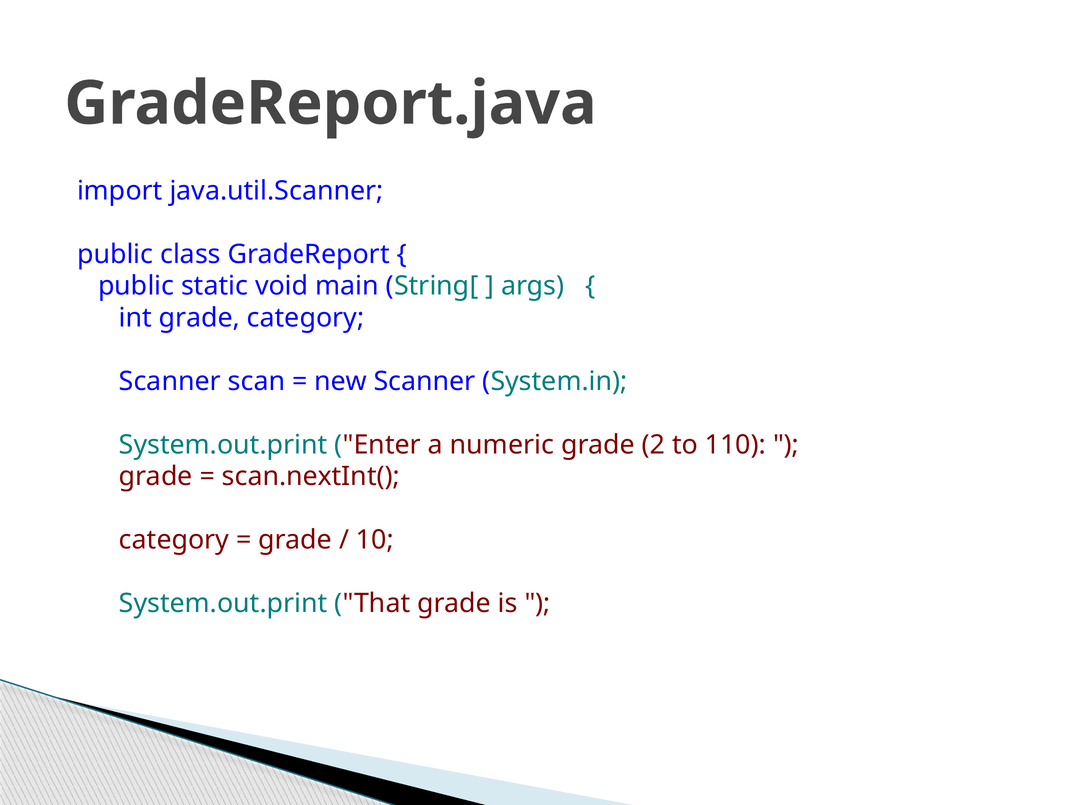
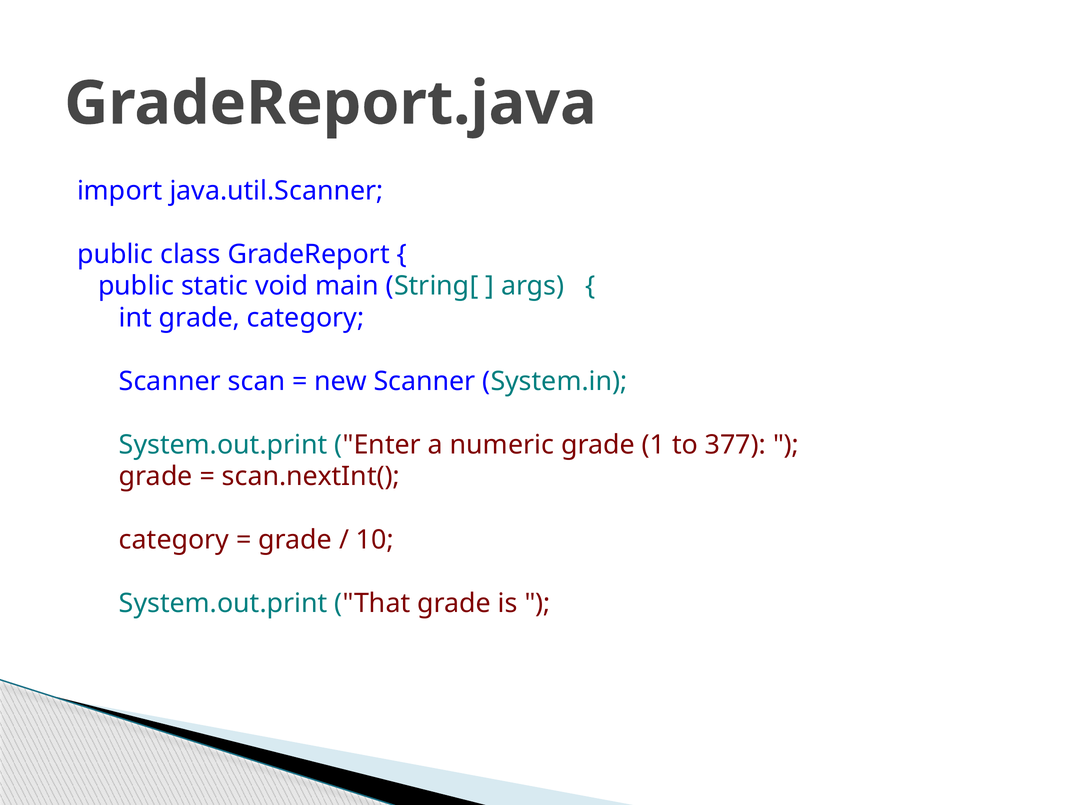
2: 2 -> 1 (653, 445)
110: 110 -> 377 (735, 445)
